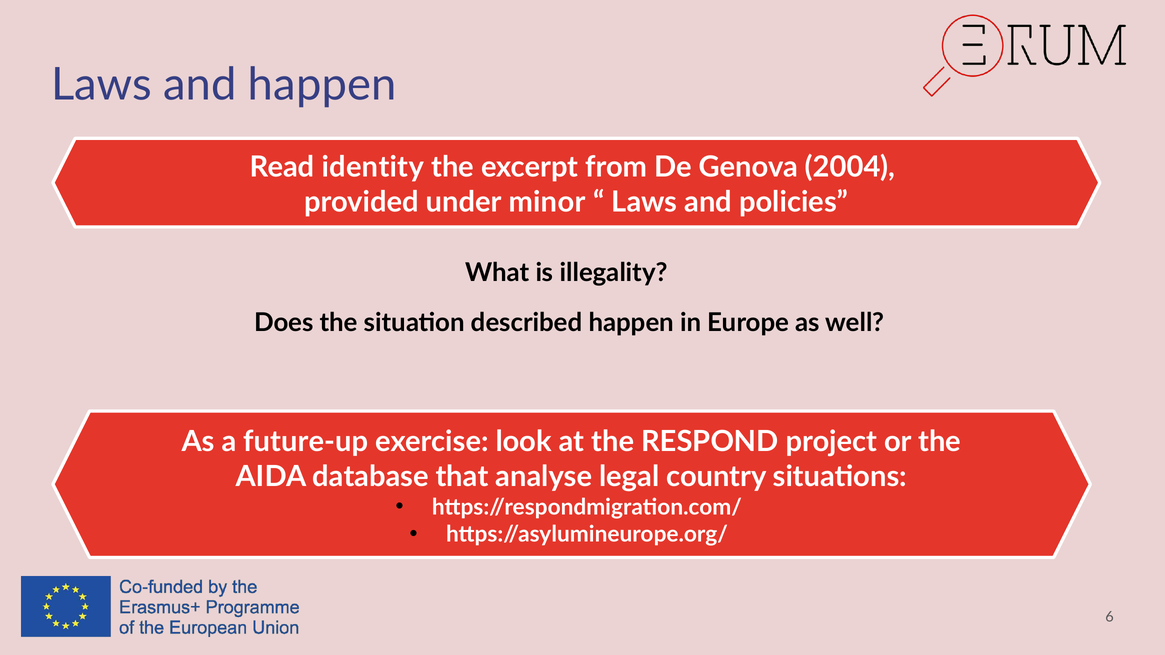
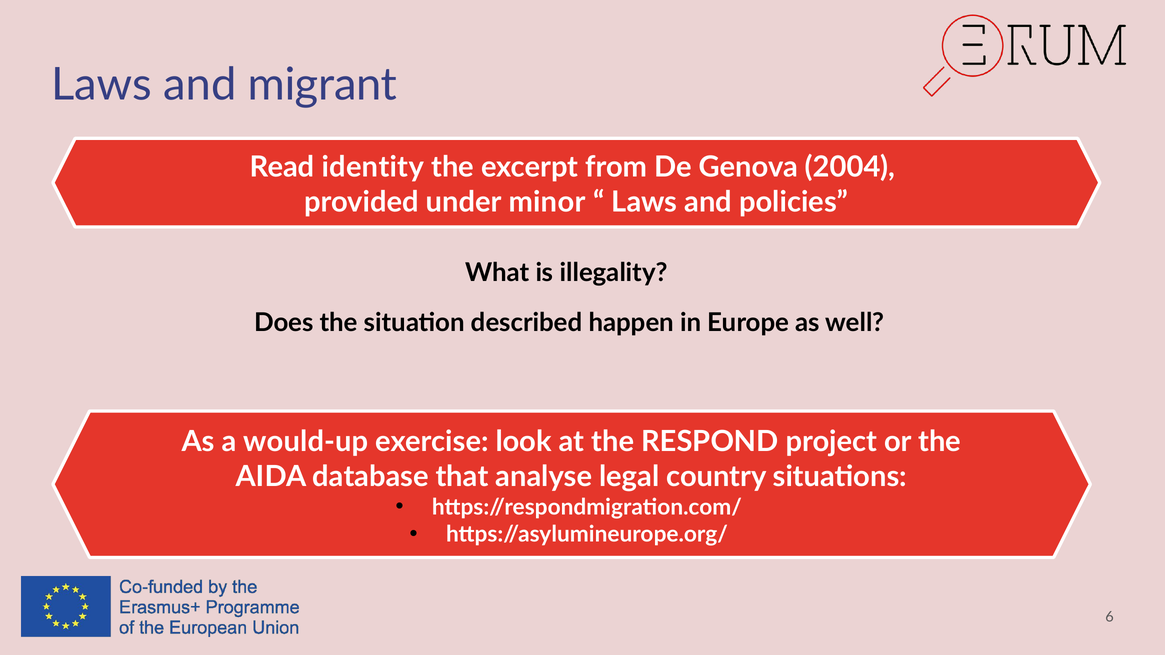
and happen: happen -> migrant (322, 85)
future-up: future-up -> would-up (306, 442)
